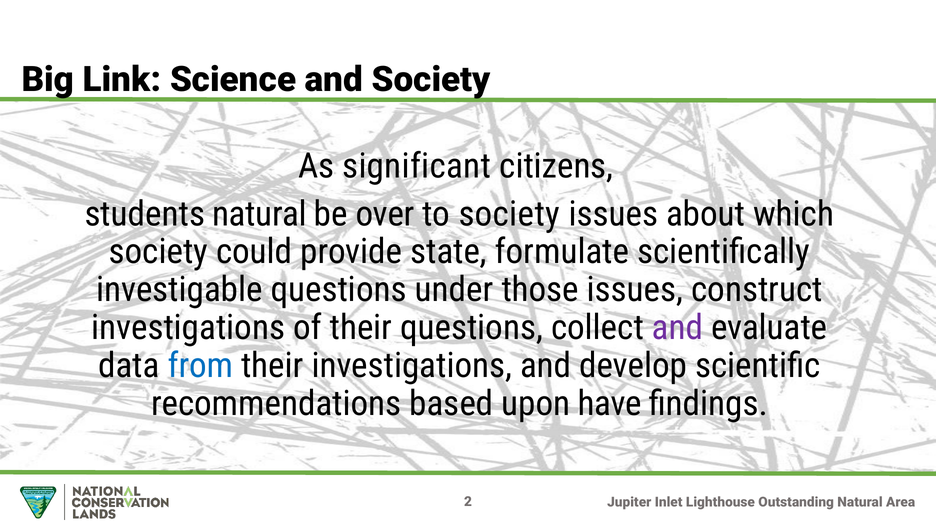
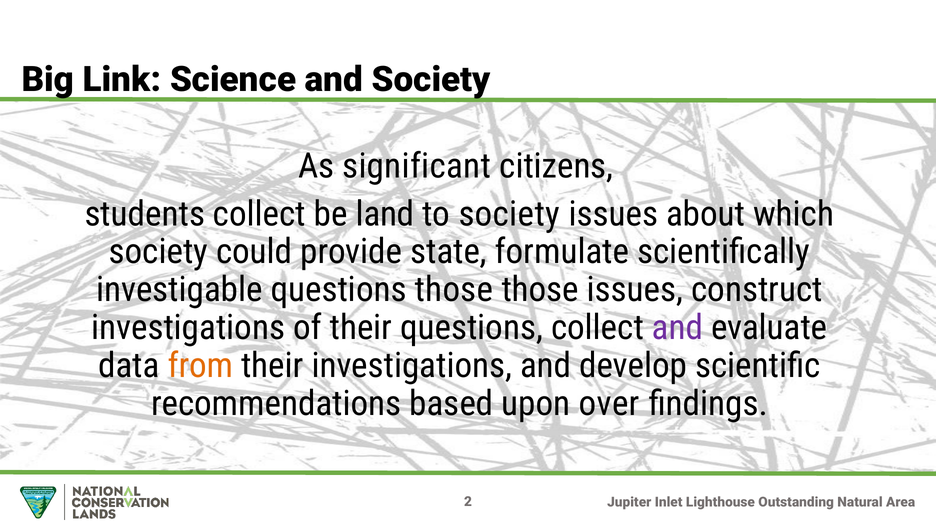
students natural: natural -> collect (259, 214)
over: over -> land (385, 214)
questions under: under -> those (454, 290)
from colour: blue -> orange (200, 366)
have: have -> over (609, 404)
